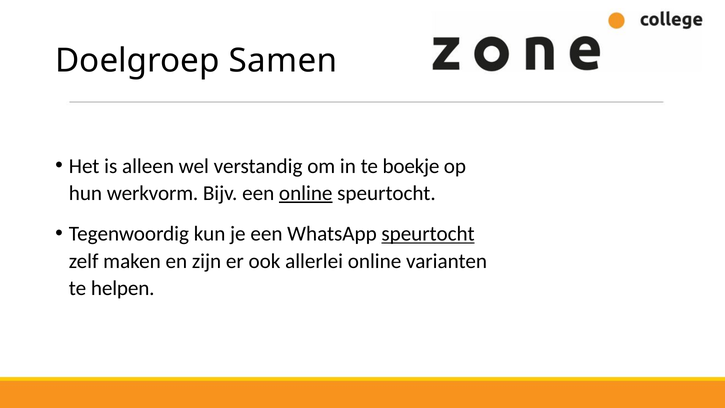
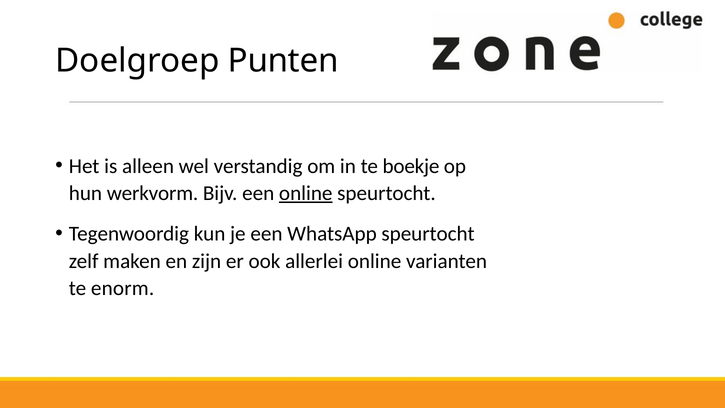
Samen: Samen -> Punten (283, 61)
speurtocht underline: present -> none (428, 234)
helpen: helpen -> enorm (123, 288)
